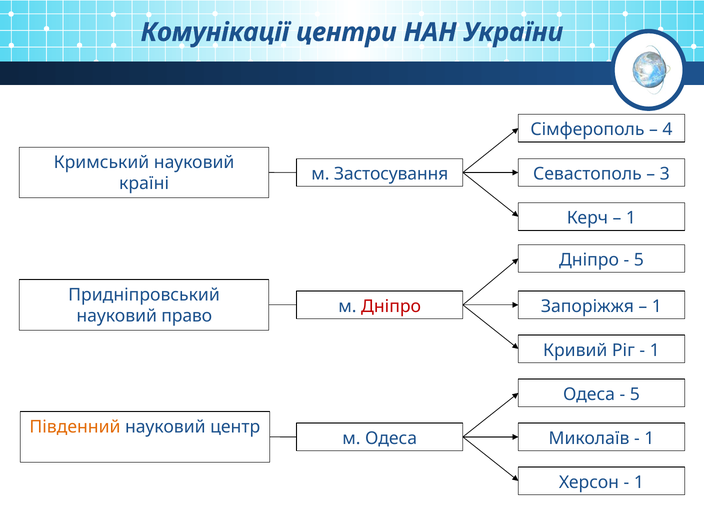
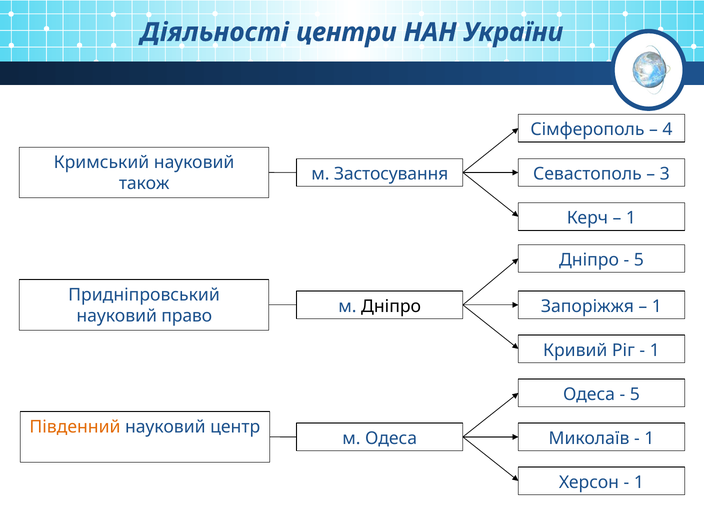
Комунікації: Комунікації -> Діяльності (215, 32)
країні: країні -> також (144, 184)
Дніпро colour: red -> black (391, 306)
